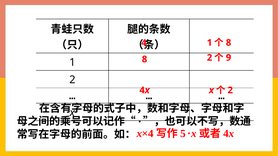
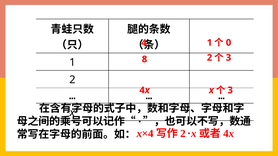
8: 8 -> 0 (229, 43)
9: 9 -> 3 (229, 58)
2: 2 -> 3 (230, 90)
5: 5 -> 2 (183, 134)
